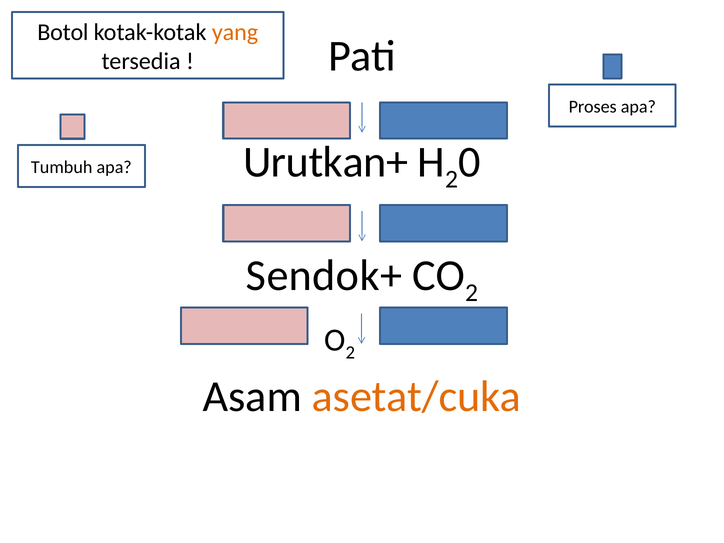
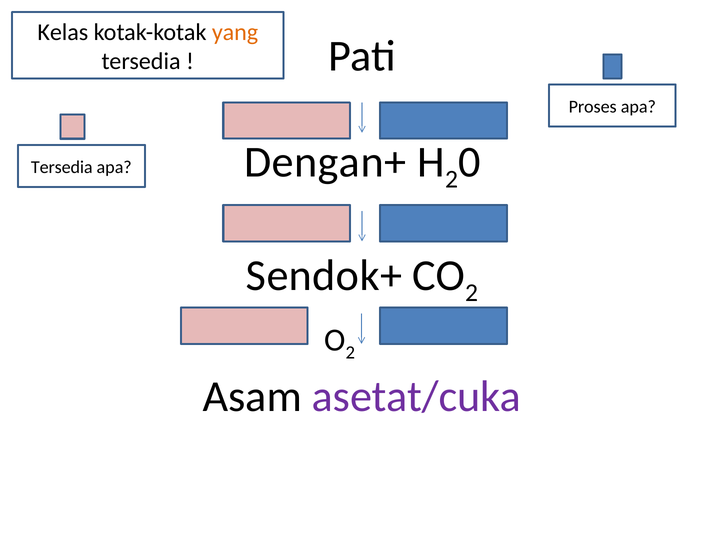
Botol: Botol -> Kelas (63, 32)
Urutkan+: Urutkan+ -> Dengan+ (325, 162)
Tumbuh: Tumbuh -> Tersedia (62, 167)
asetat/cuka colour: orange -> purple (417, 397)
